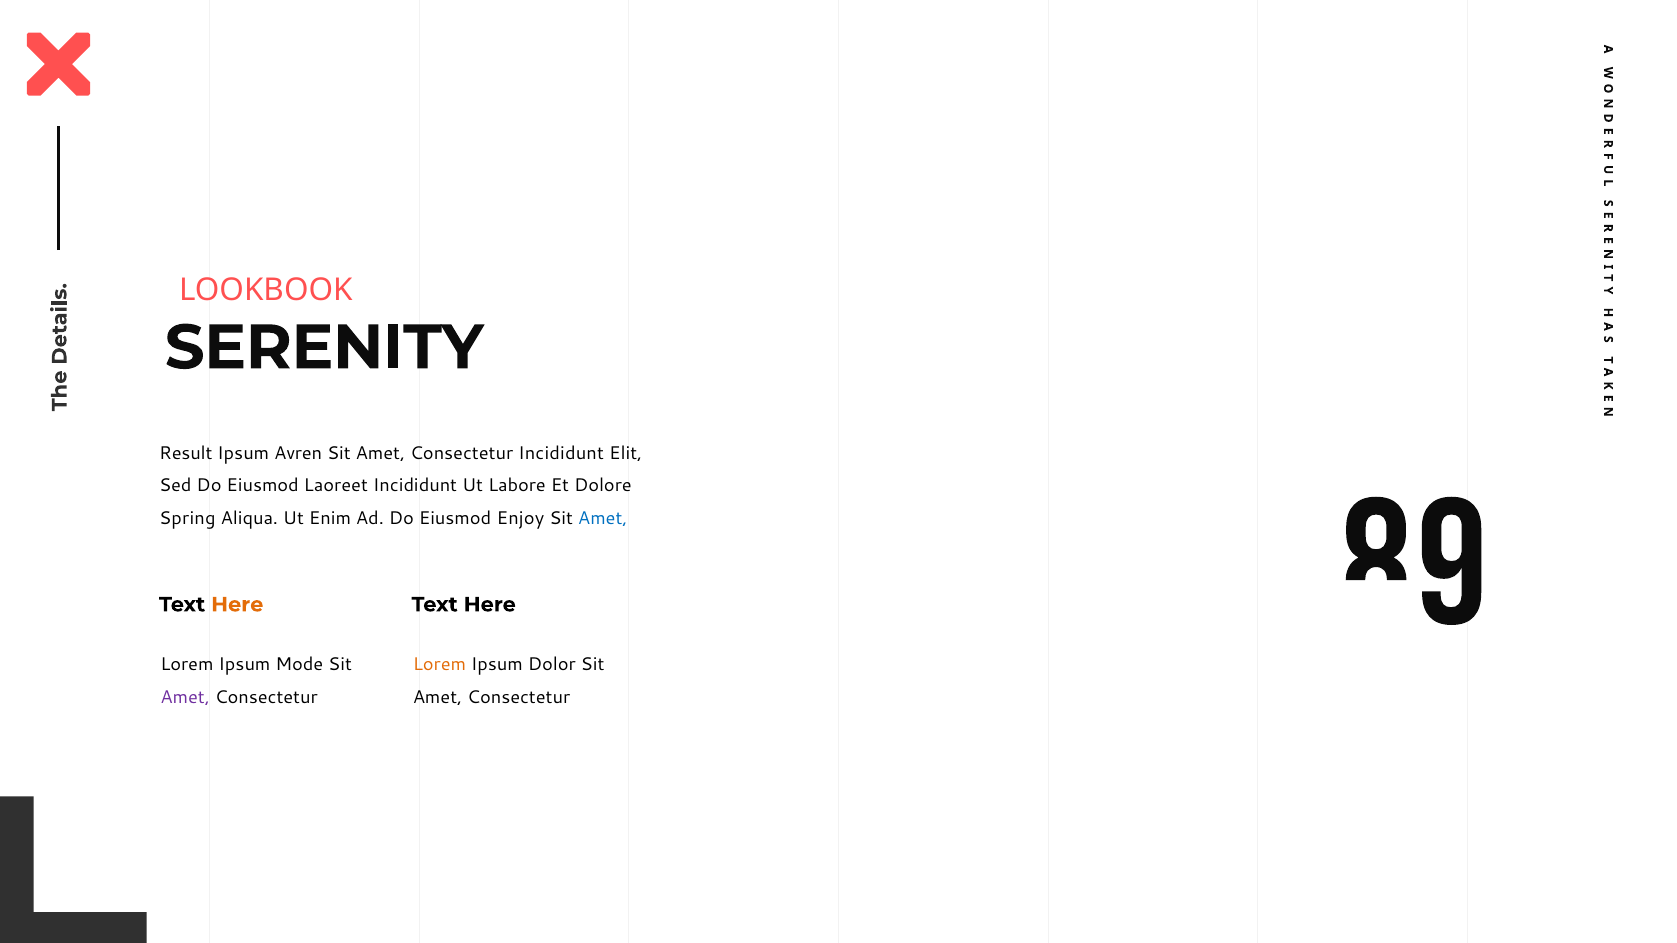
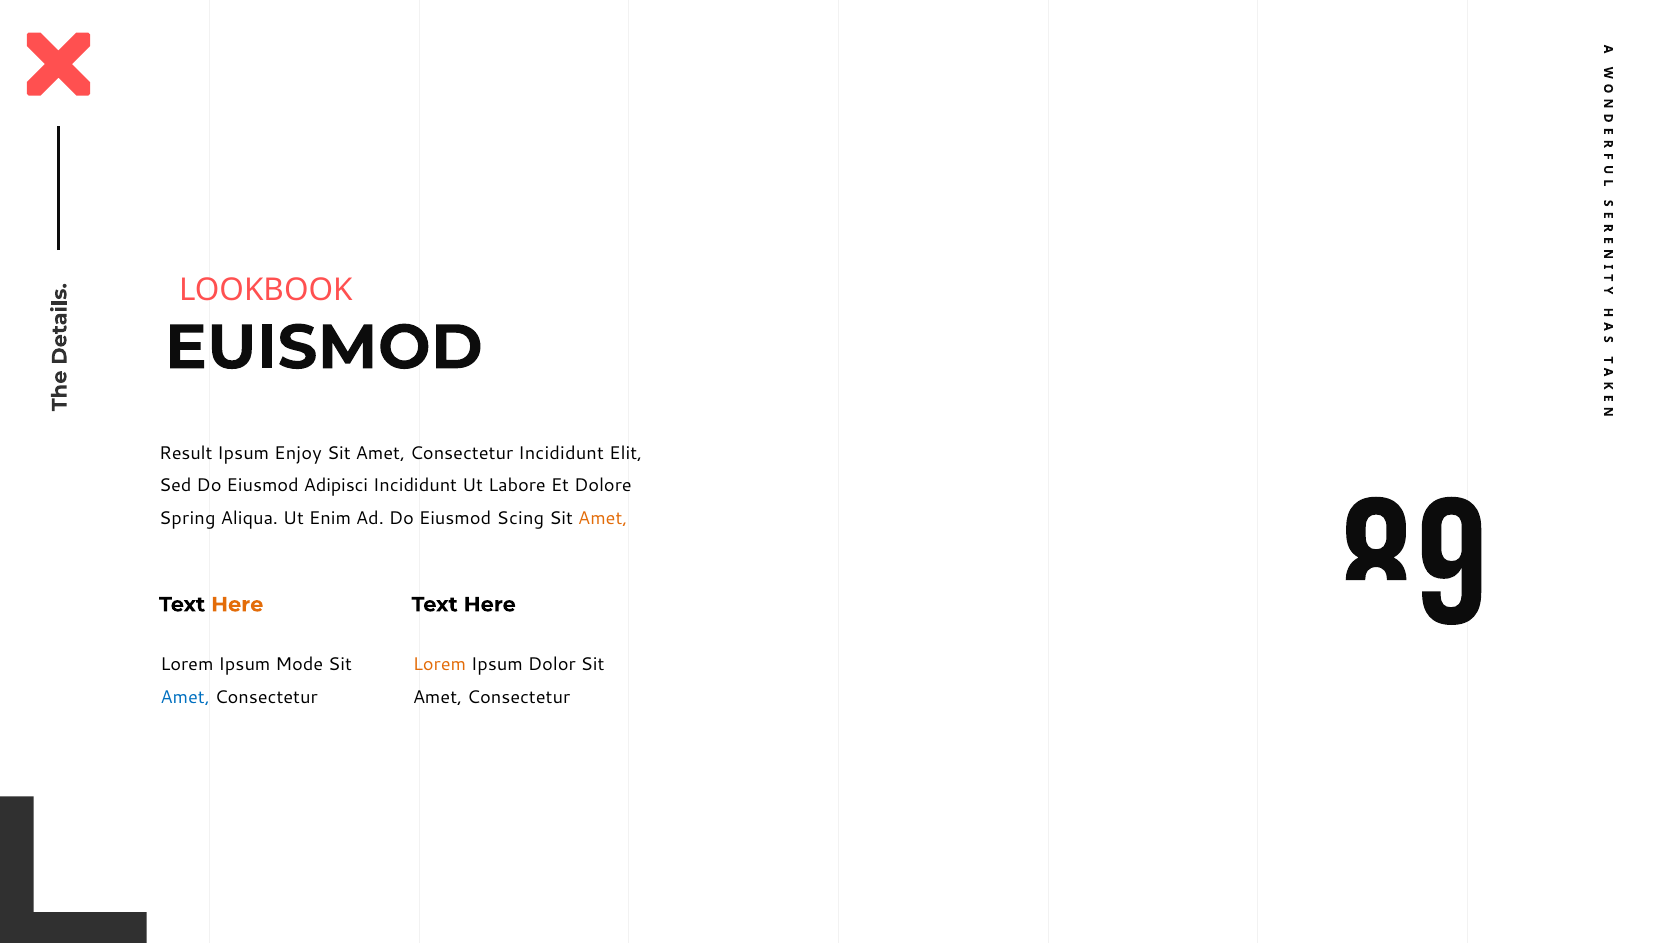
SERENITY: SERENITY -> EUISMOD (324, 348)
Avren: Avren -> Enjoy (298, 453)
Laoreet: Laoreet -> Adipisci (336, 486)
Enjoy: Enjoy -> Scing (520, 519)
Amet colour: blue -> orange (603, 519)
Amet colour: purple -> blue (185, 698)
